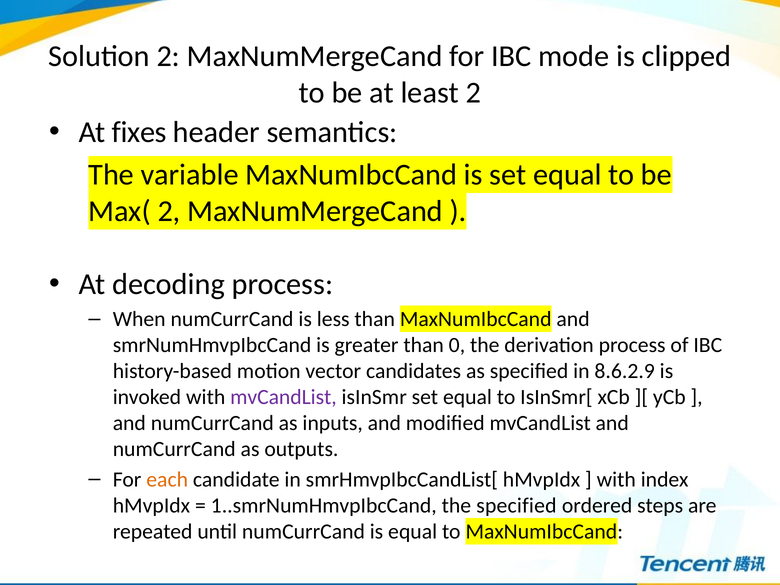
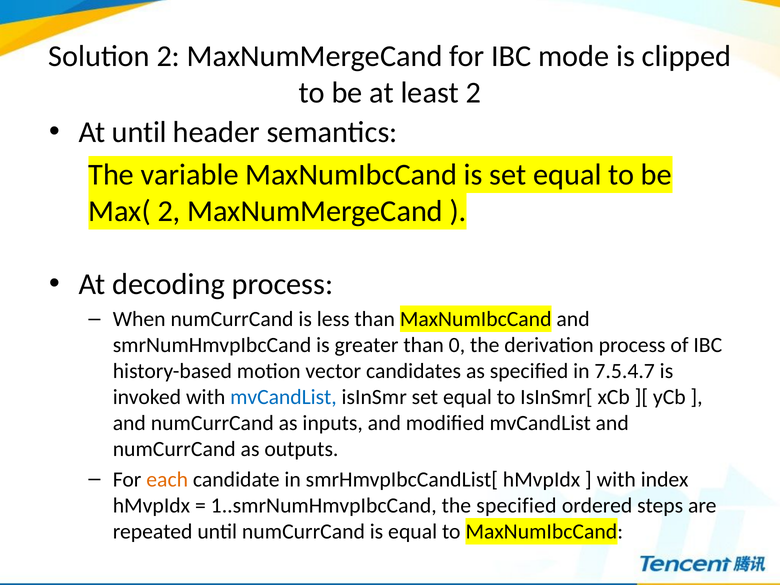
At fixes: fixes -> until (139, 132)
8.6.2.9: 8.6.2.9 -> 7.5.4.7 (625, 371)
mvCandList colour: purple -> blue (283, 397)
